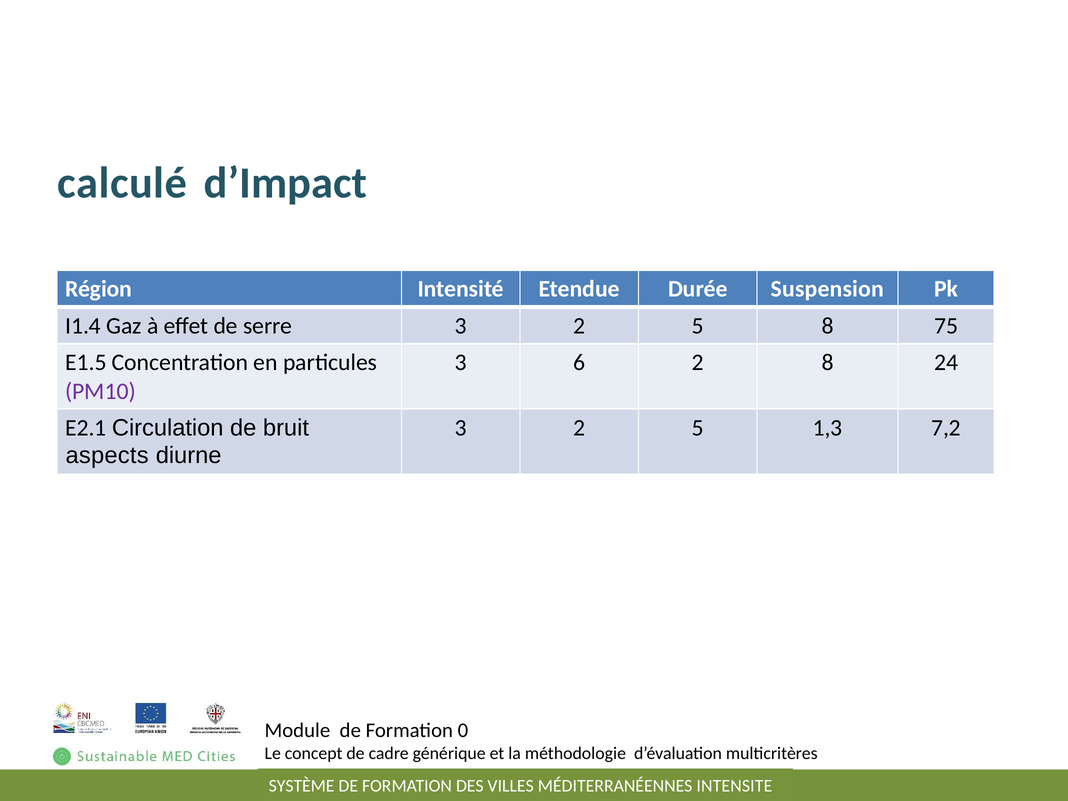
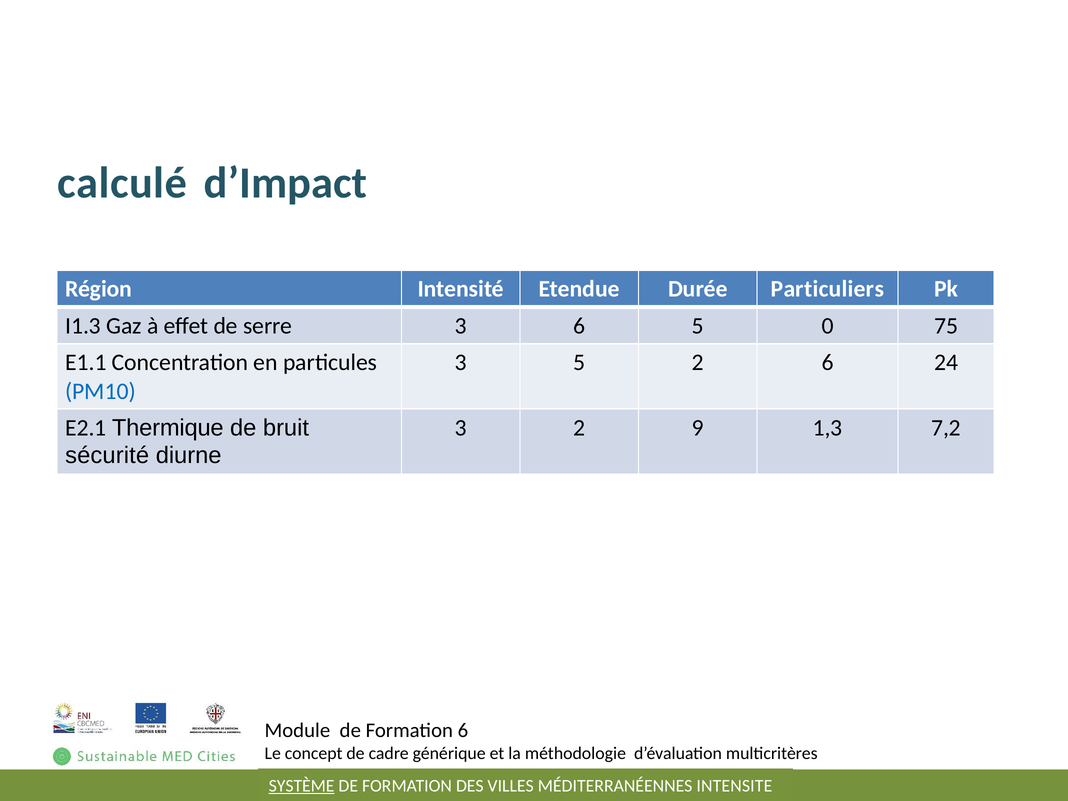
Suspension: Suspension -> Particuliers (827, 289)
I1.4: I1.4 -> I1.3 (83, 326)
serre 3 2: 2 -> 6 (579, 326)
5 8: 8 -> 0 (828, 326)
E1.5: E1.5 -> E1.1 (86, 363)
3 6: 6 -> 5 (579, 363)
2 8: 8 -> 6 (828, 363)
PM10 colour: purple -> blue (100, 392)
Circulation: Circulation -> Thermique (168, 428)
5: 5 -> 9 (698, 428)
aspects: aspects -> sécurité (107, 456)
0: 0 -> 6 (463, 730)
SYSTÈME underline: none -> present (302, 786)
